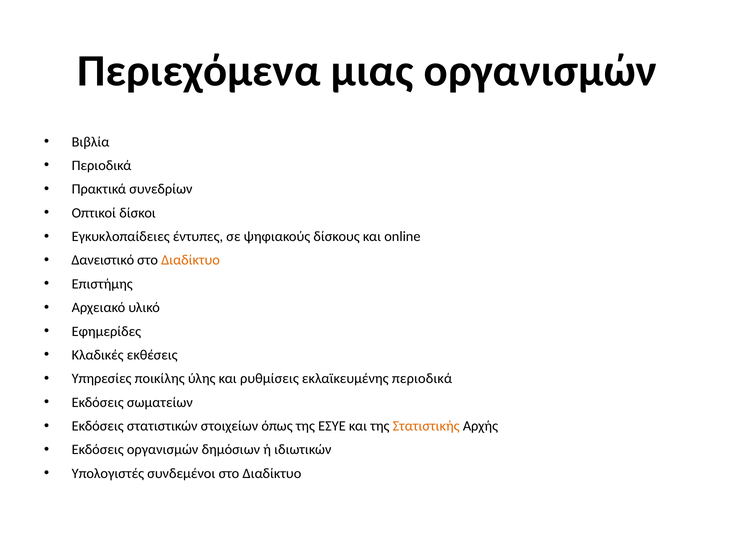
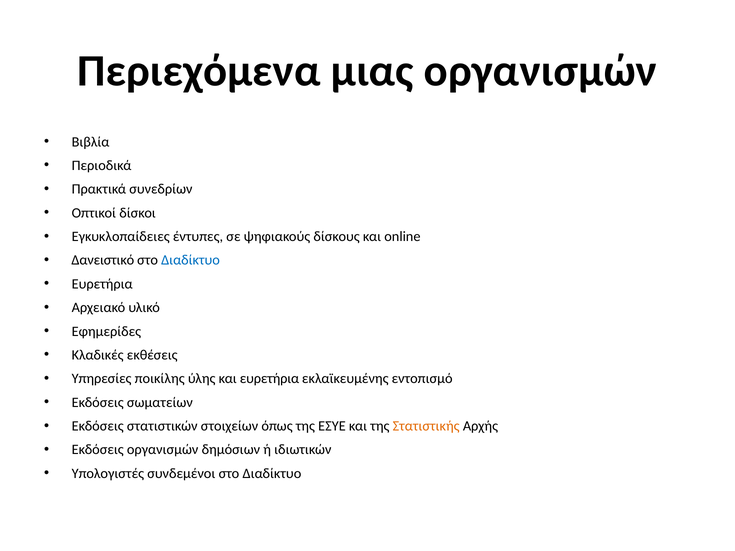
Διαδίκτυο colour: orange -> blue (191, 260)
Επιστήμης: Επιστήμης -> Ευρετήρια (102, 284)
και ρυθμίσεις: ρυθμίσεις -> ευρετήρια (270, 379)
εκλαϊκευμένης περιοδικά: περιοδικά -> εντοπισμό (422, 379)
